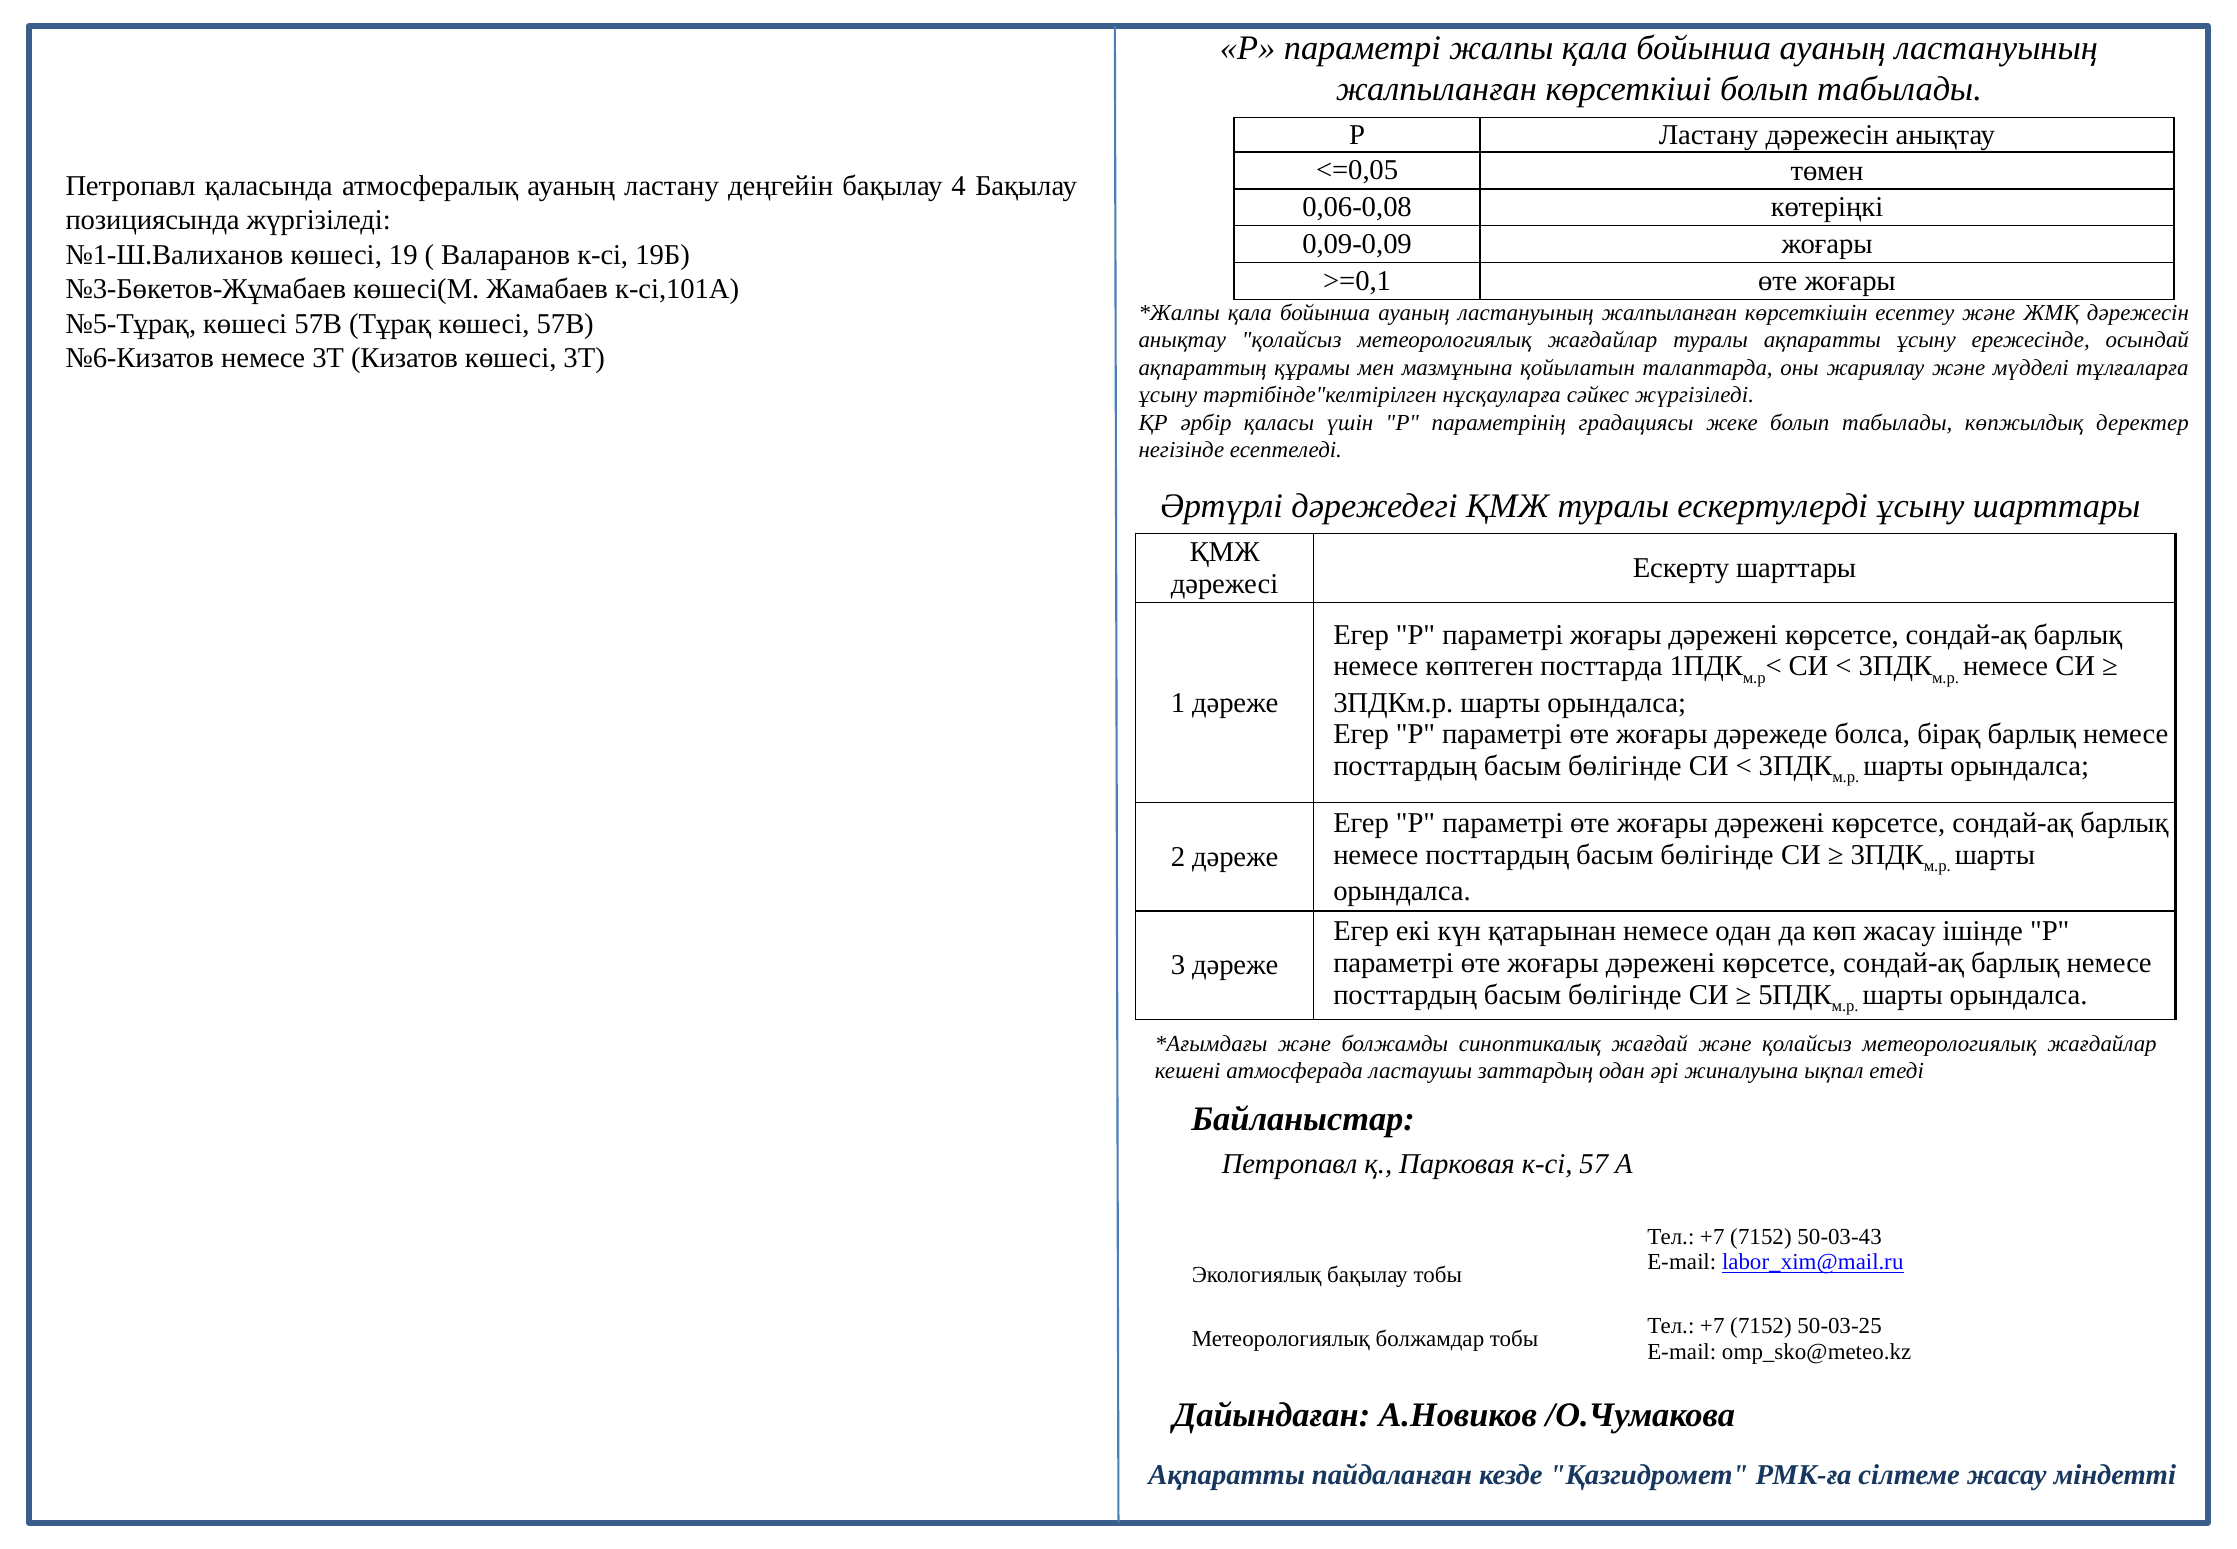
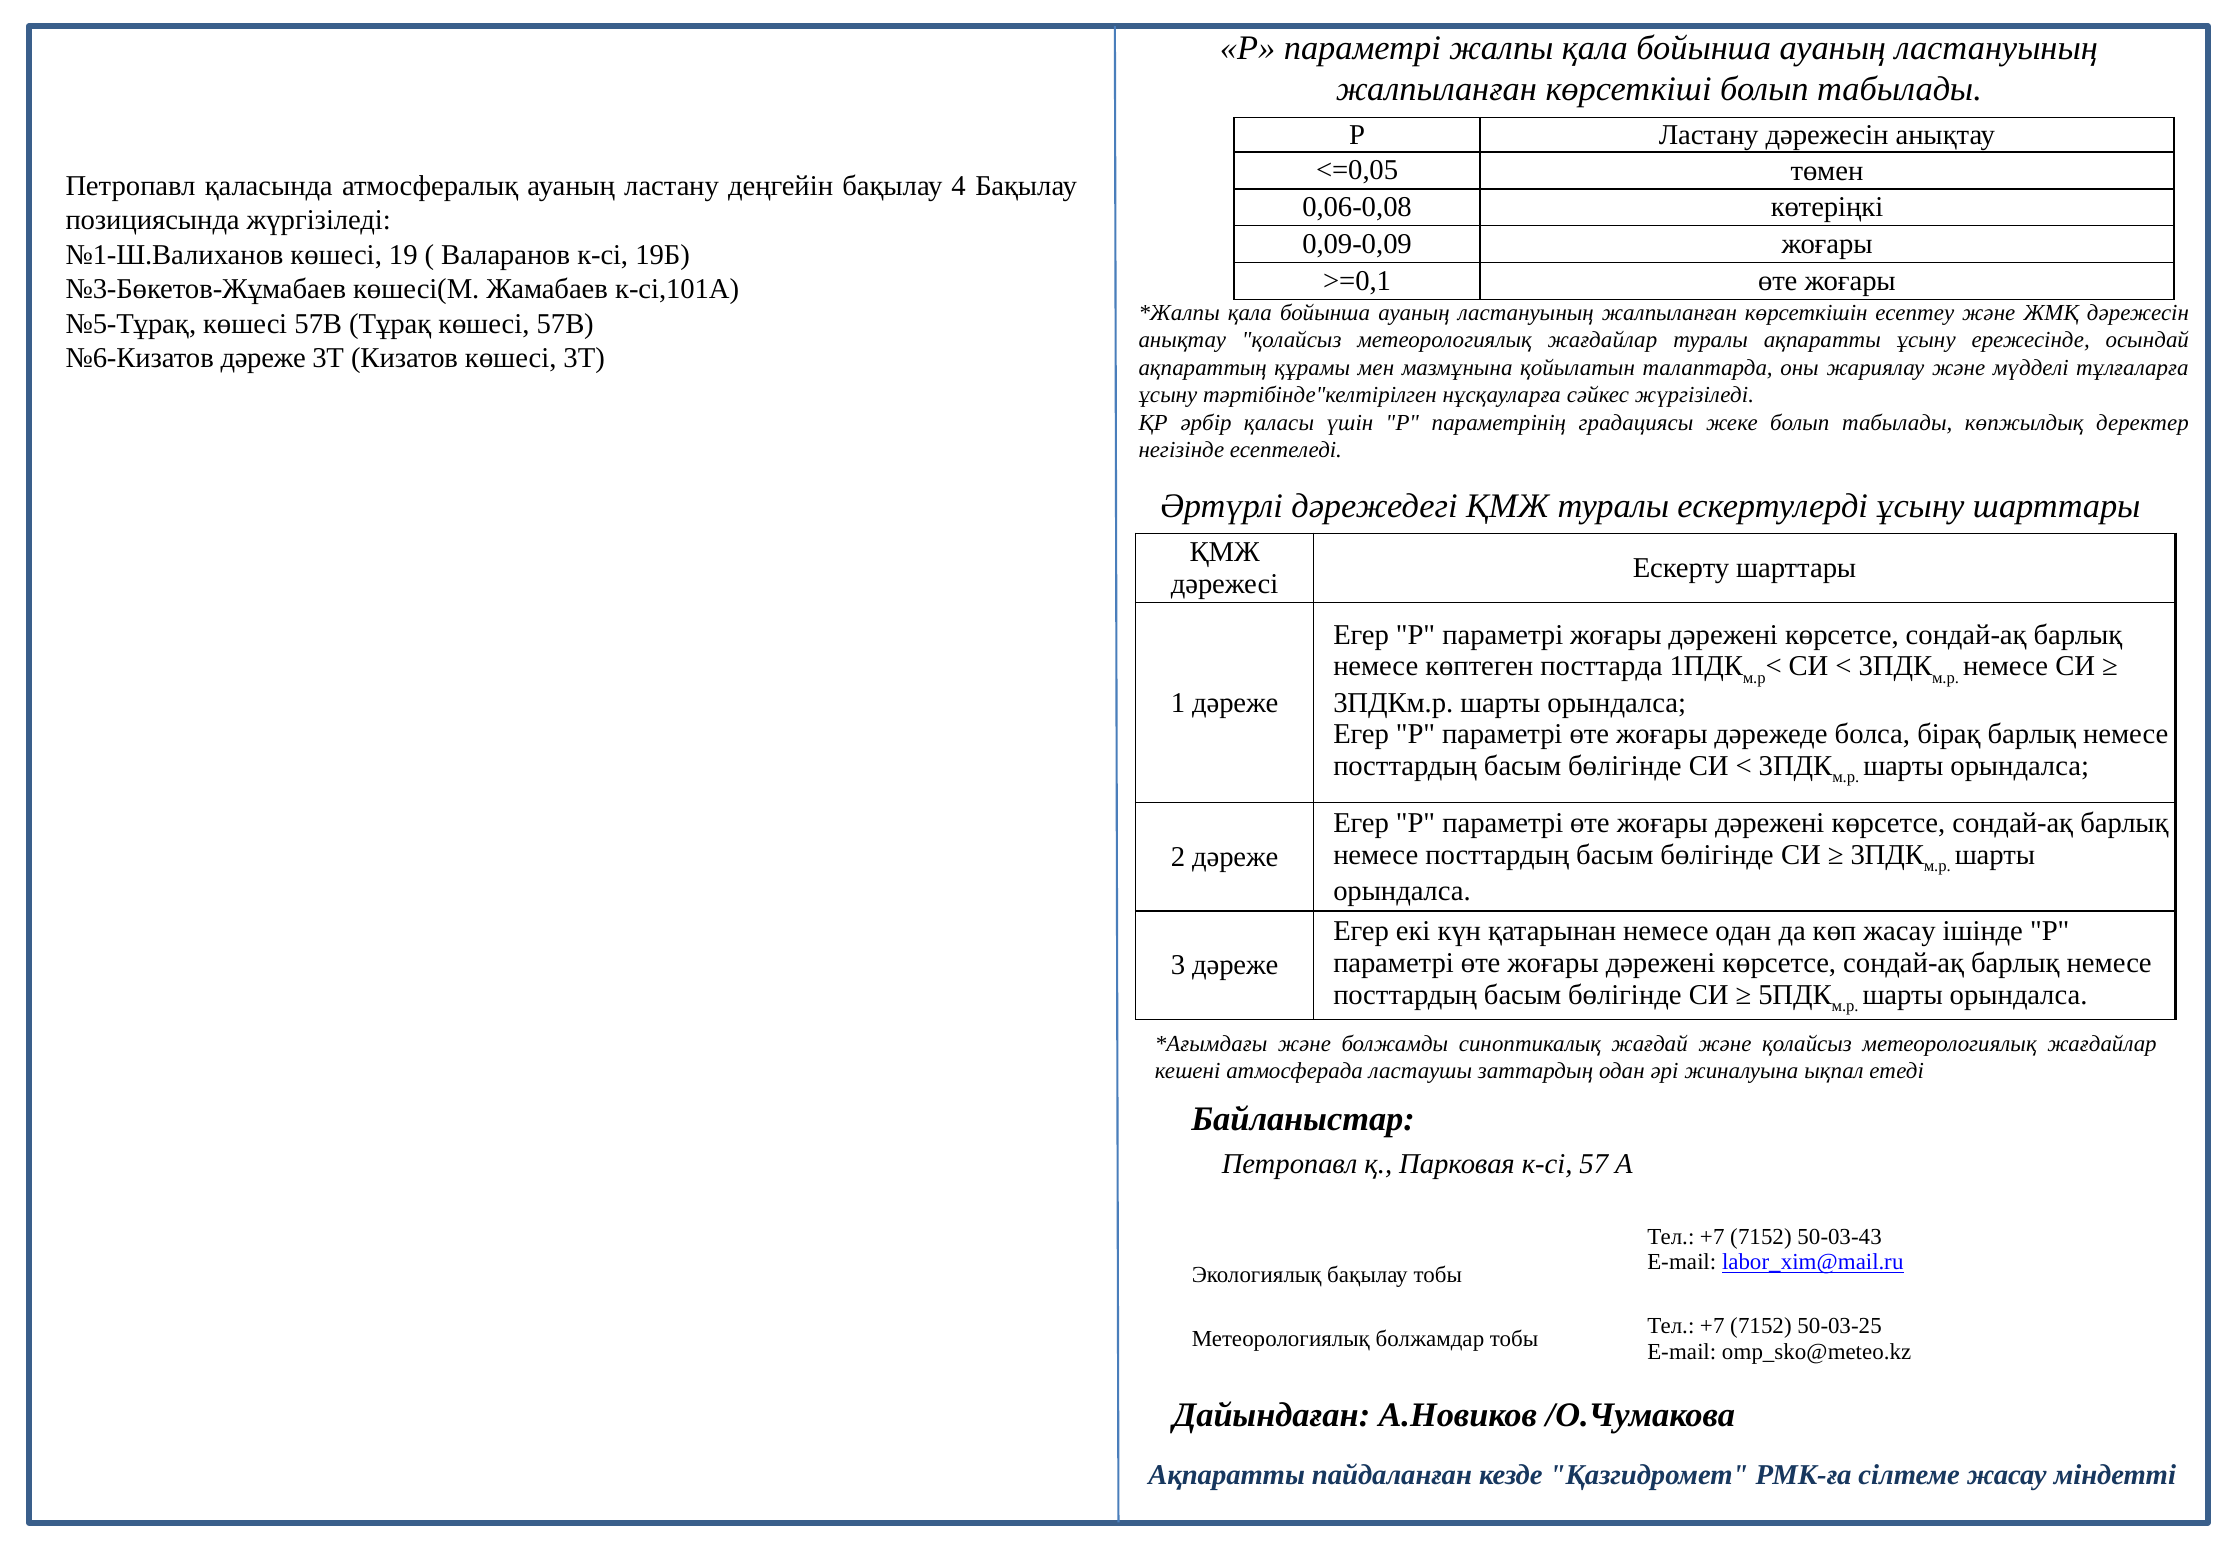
№6-Кизатов немесе: немесе -> дәреже (263, 358)
